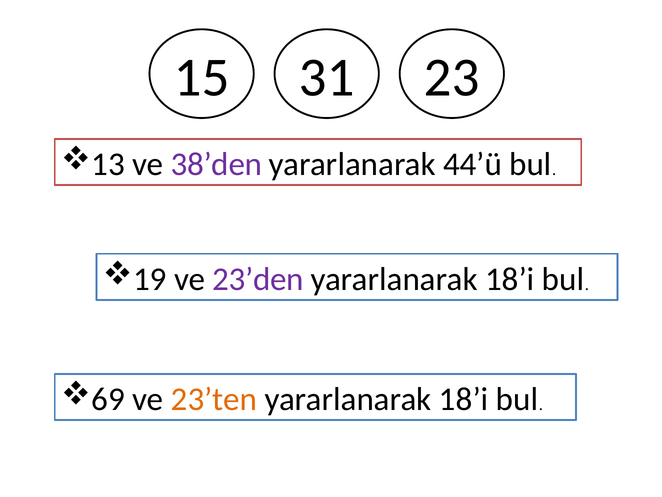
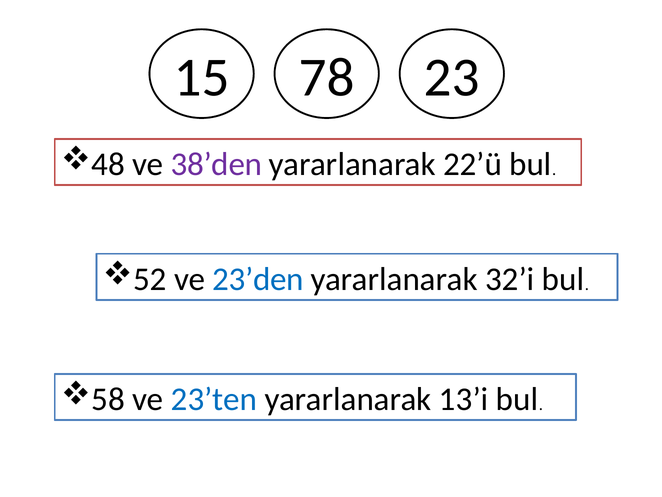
31: 31 -> 78 (327, 77)
13: 13 -> 48 (108, 164)
44’ü: 44’ü -> 22’ü (473, 164)
19: 19 -> 52 (150, 279)
23’den colour: purple -> blue (258, 279)
18’i: 18’i -> 32’i (510, 279)
69: 69 -> 58 (108, 399)
23’ten colour: orange -> blue (214, 399)
18’i: 18’i -> 13’i (464, 399)
